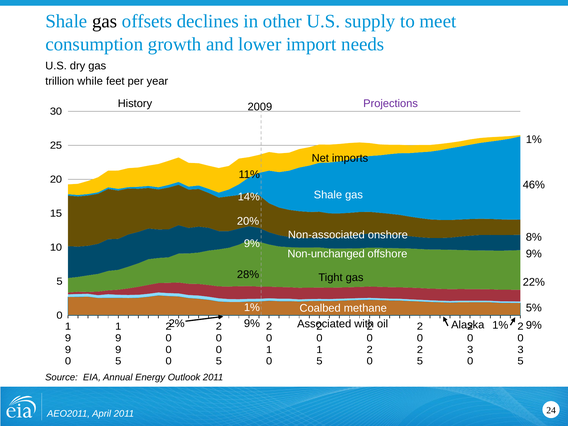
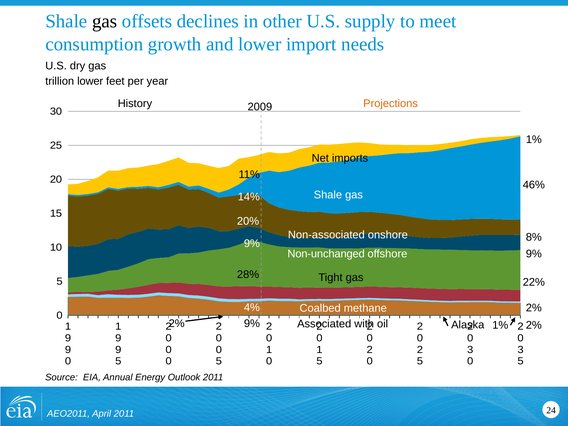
trillion while: while -> lower (90, 81)
Projections colour: purple -> orange (391, 104)
1%: 1% -> 4% (252, 307)
5%: 5% -> 2% (534, 308)
9%: 9% -> 2% (534, 325)
